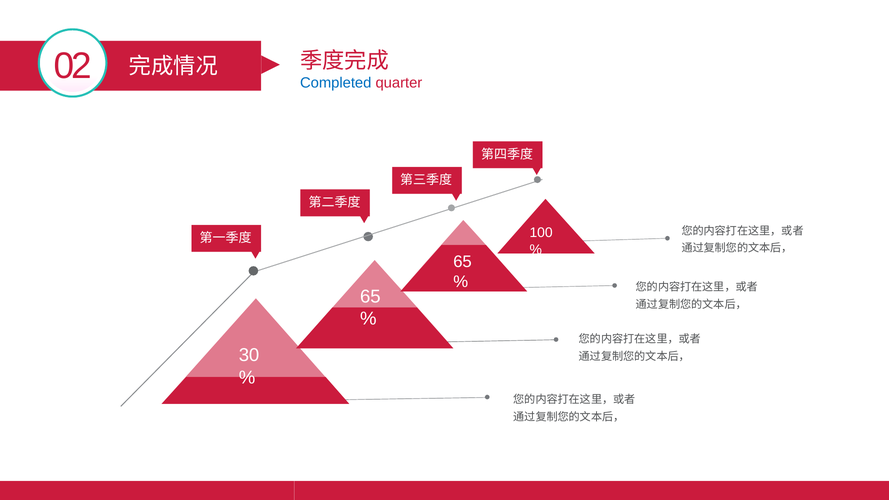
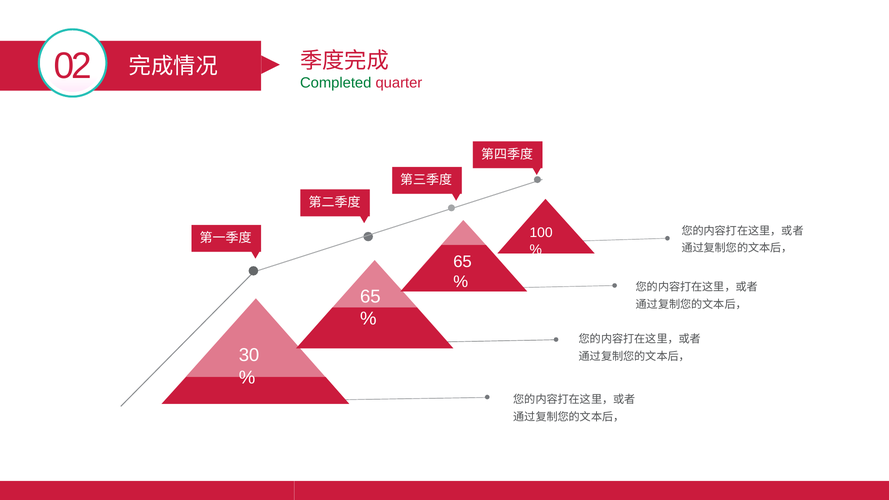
Completed colour: blue -> green (336, 83)
